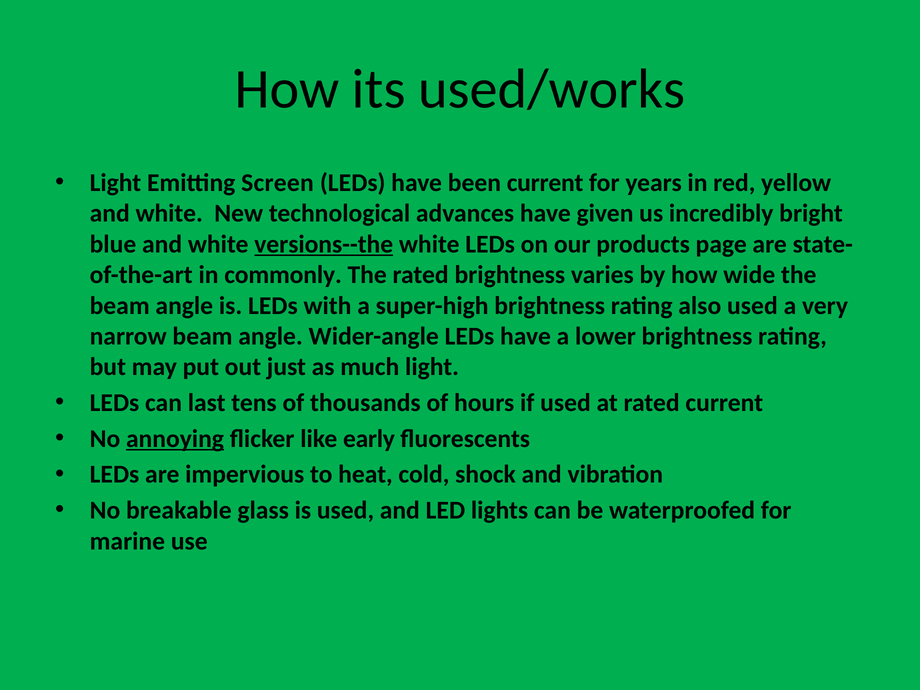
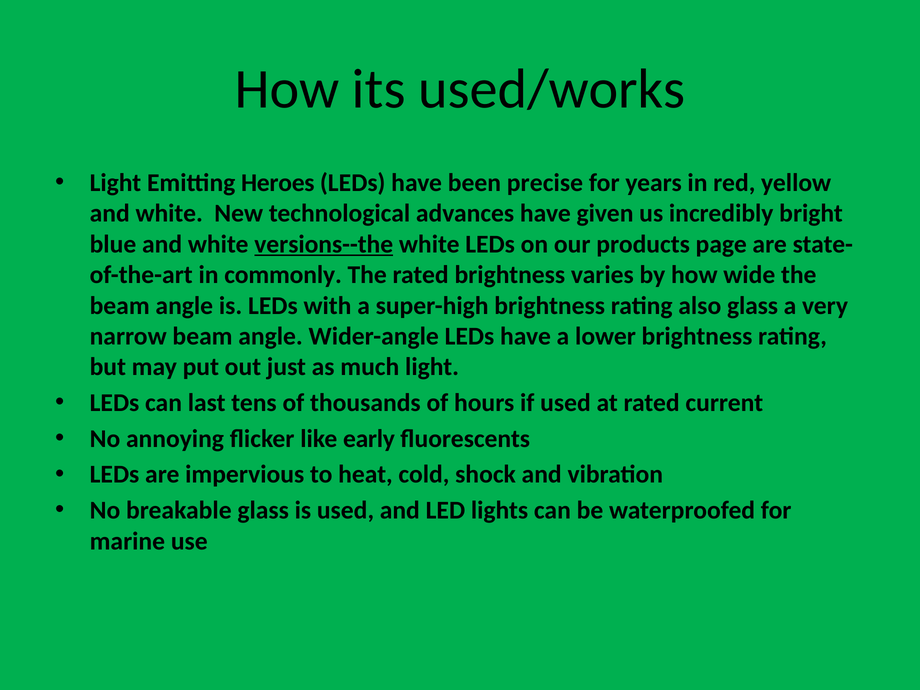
Screen: Screen -> Heroes (278, 183)
been current: current -> precise (545, 183)
also used: used -> glass (753, 306)
annoying underline: present -> none (175, 439)
